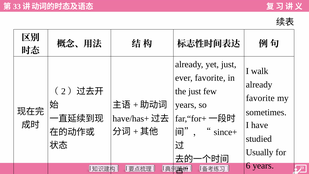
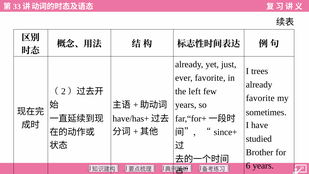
walk: walk -> trees (260, 71)
the just: just -> left (195, 91)
Usually: Usually -> Brother (260, 152)
